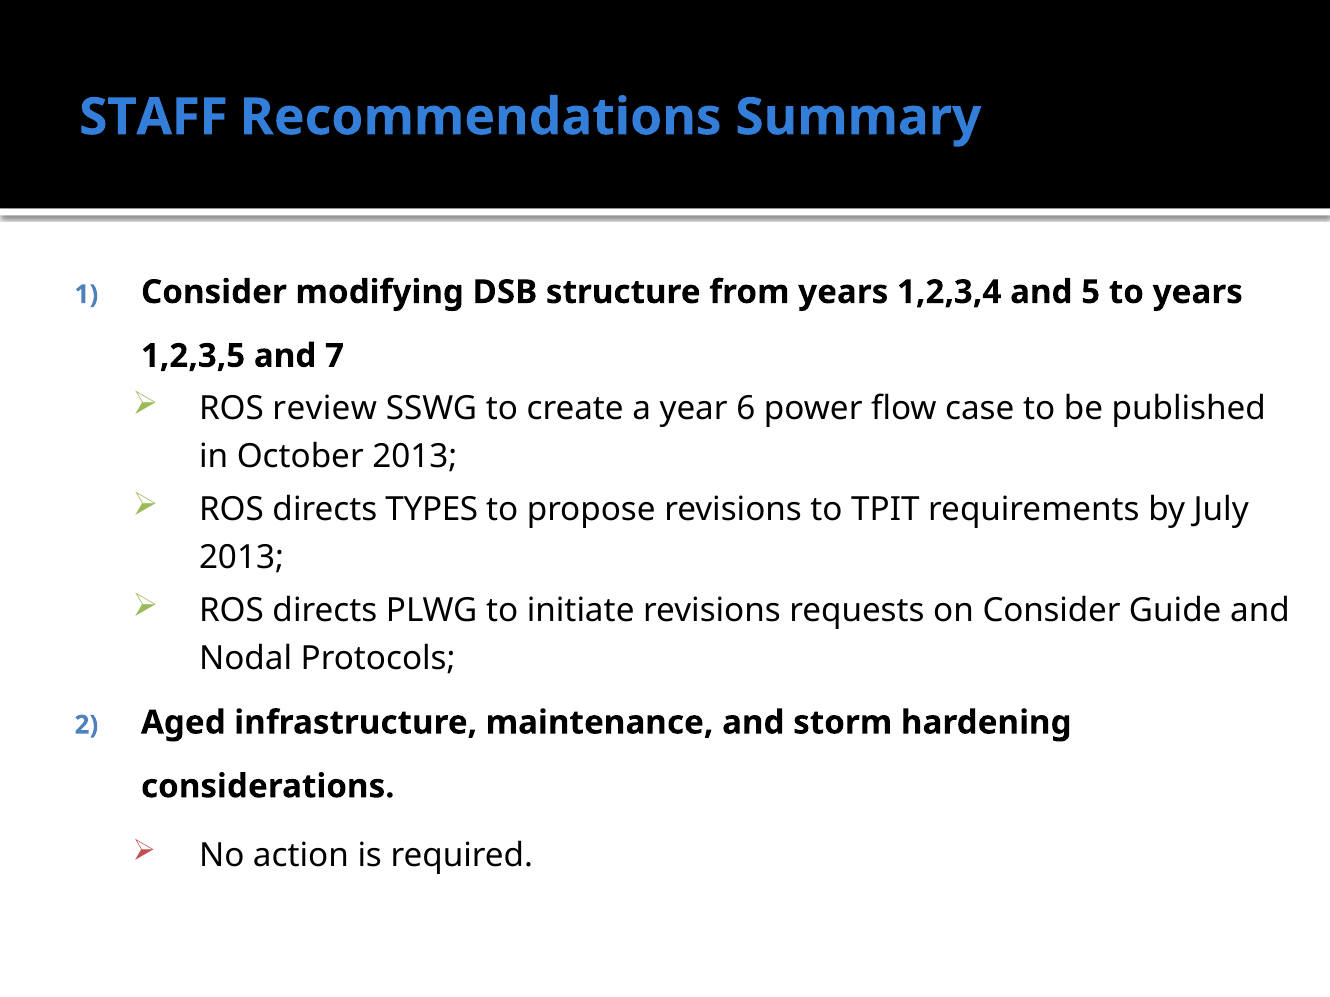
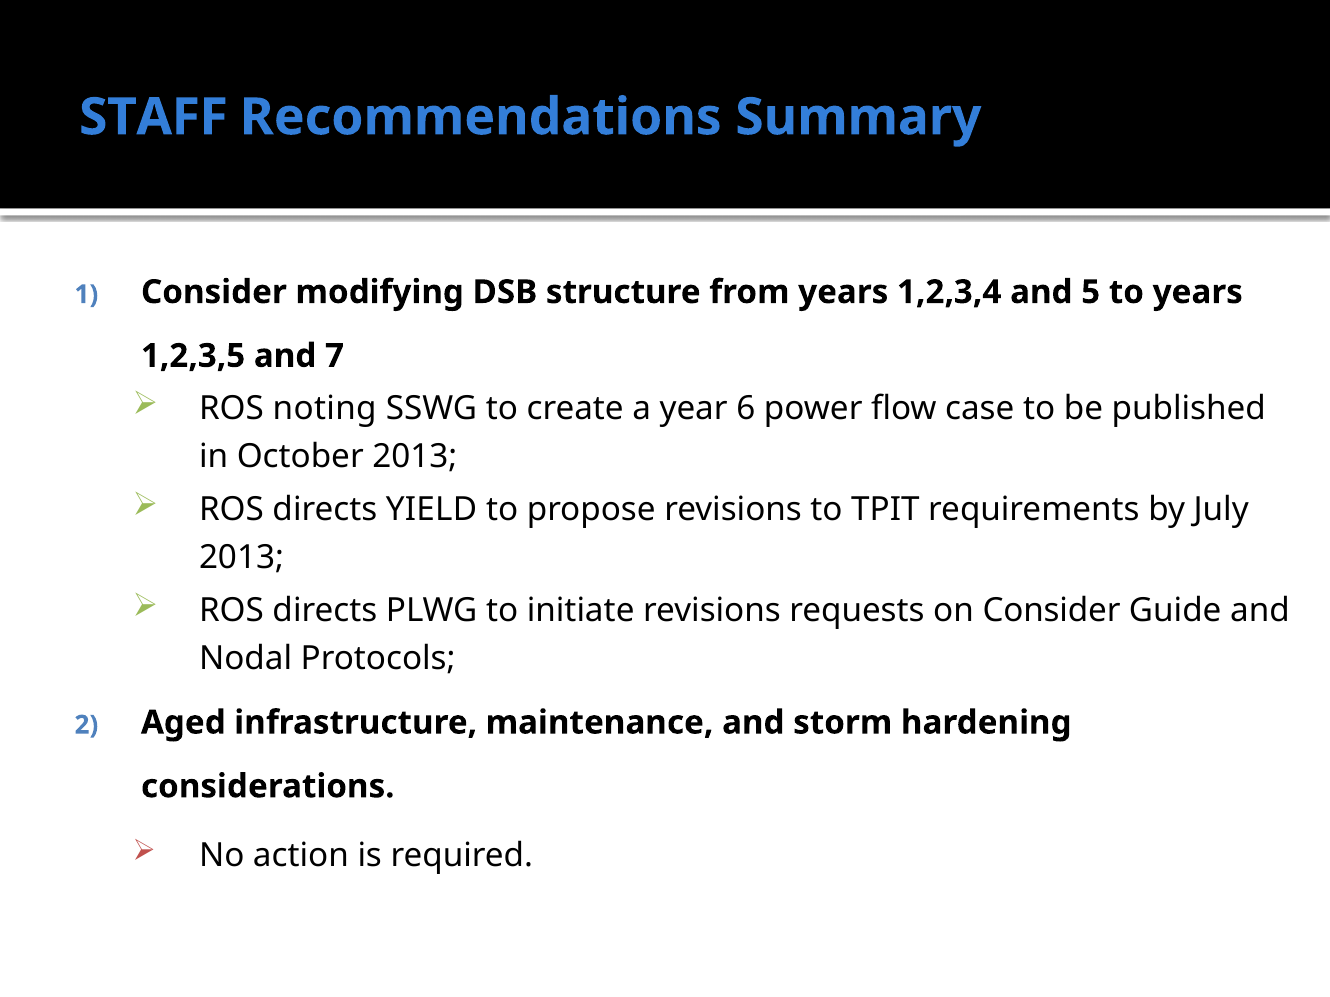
review: review -> noting (325, 409)
TYPES: TYPES -> YIELD (432, 510)
